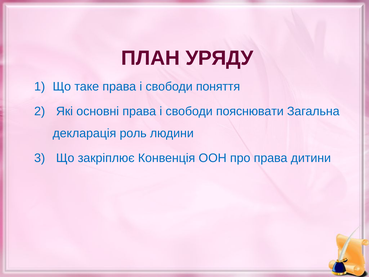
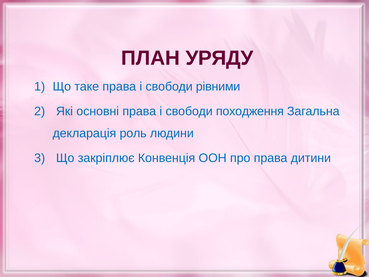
поняття: поняття -> рівними (218, 87)
пояснювати: пояснювати -> походження (250, 111)
